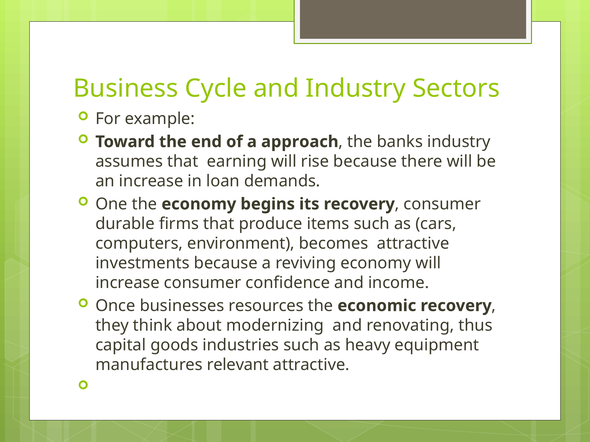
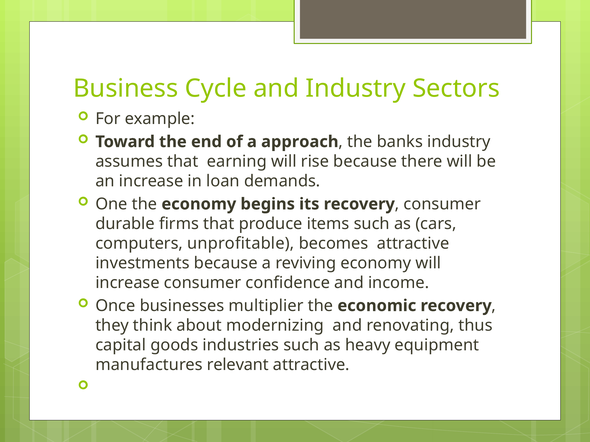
environment: environment -> unprofitable (241, 244)
resources: resources -> multiplier (266, 306)
